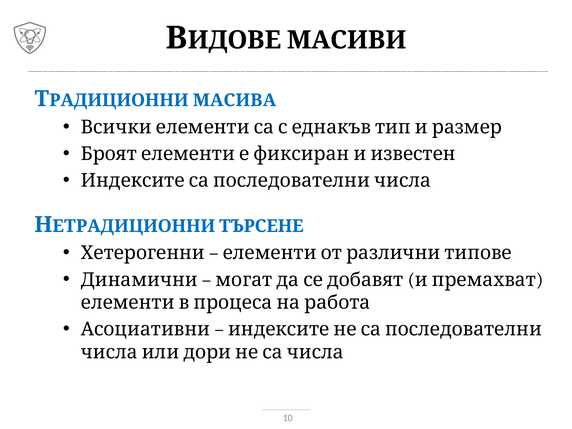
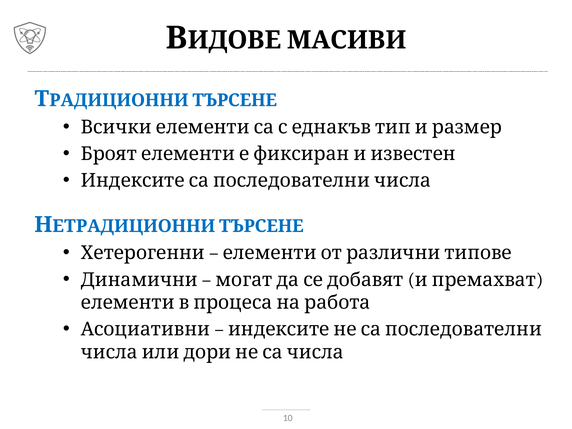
МАСИВА: МАСИВА -> ТЪРСЕНЕ (235, 100)
